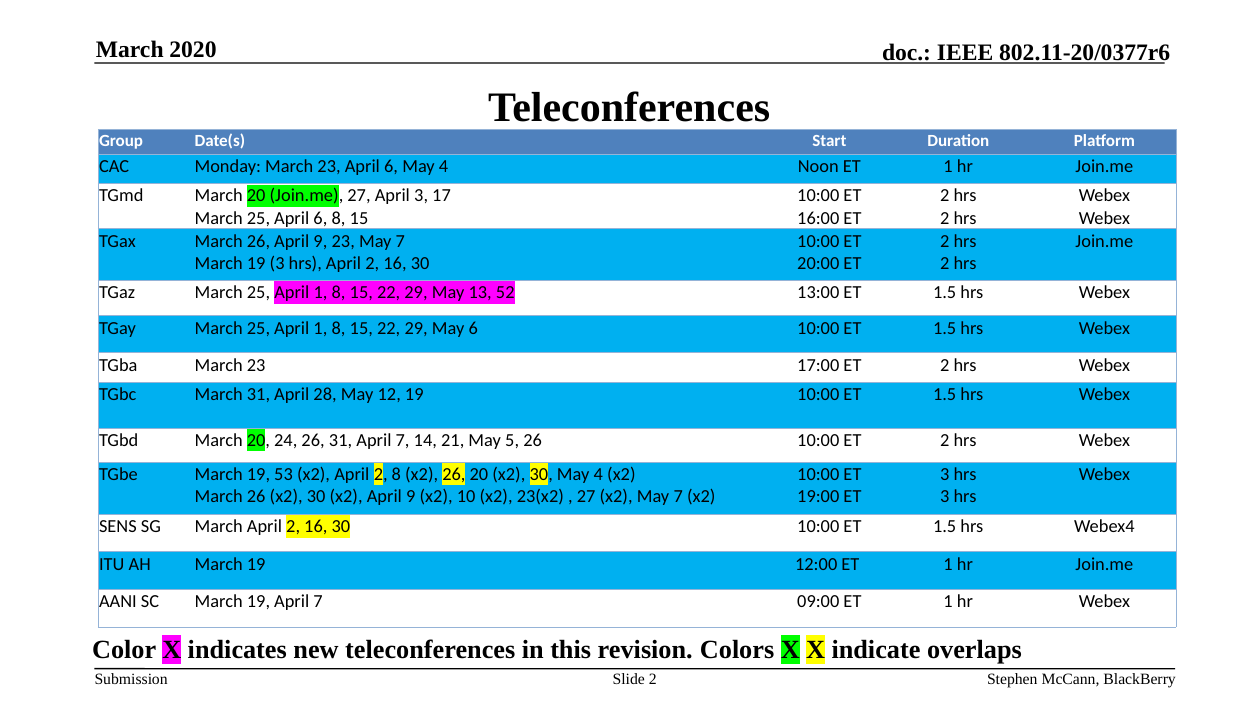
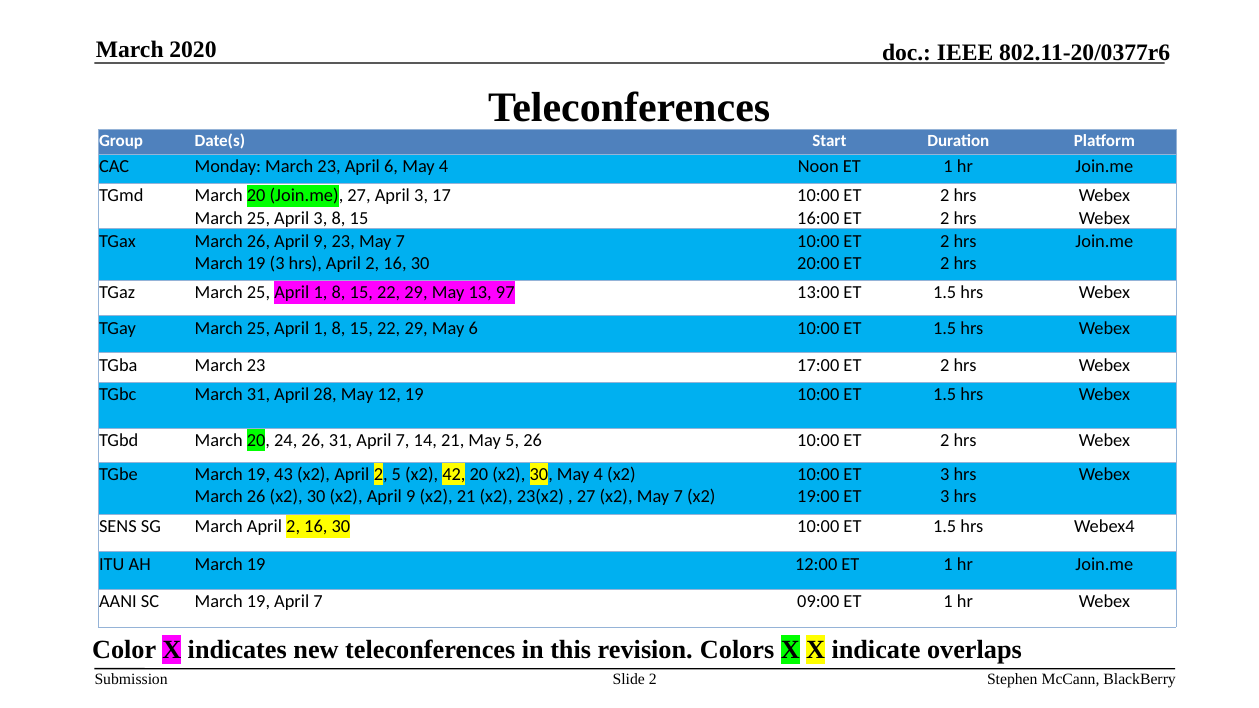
25 April 6: 6 -> 3 (320, 218)
52: 52 -> 97 (505, 293)
53: 53 -> 43 (284, 474)
2 8: 8 -> 5 (396, 474)
x2 26: 26 -> 42 (454, 474)
x2 10: 10 -> 21 (466, 497)
